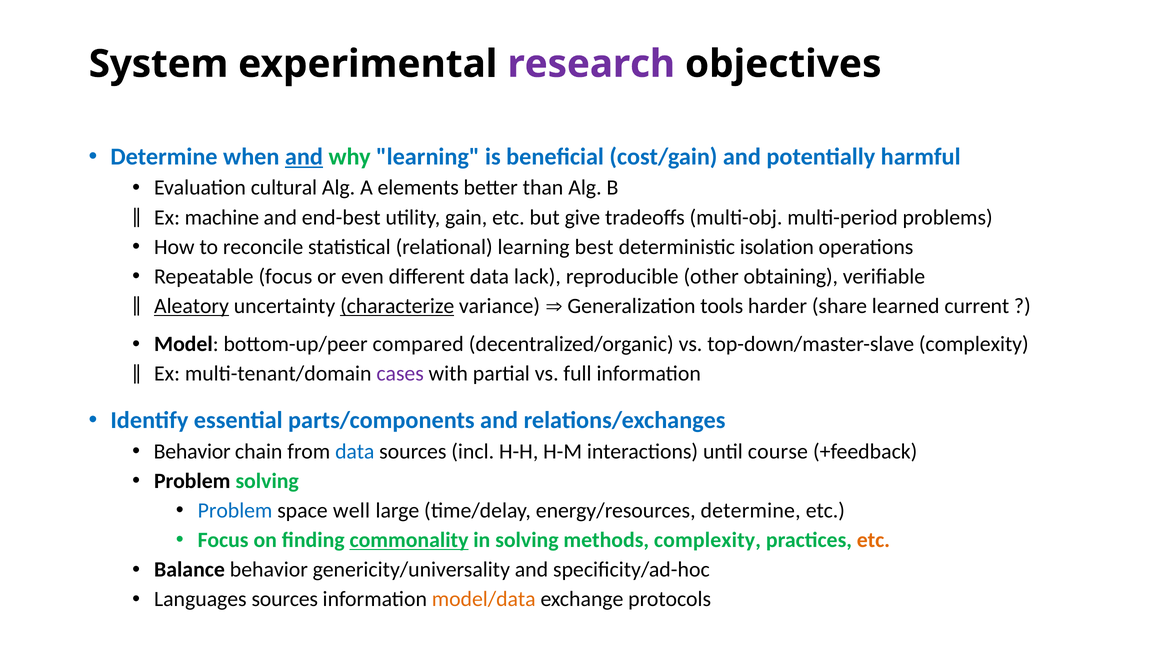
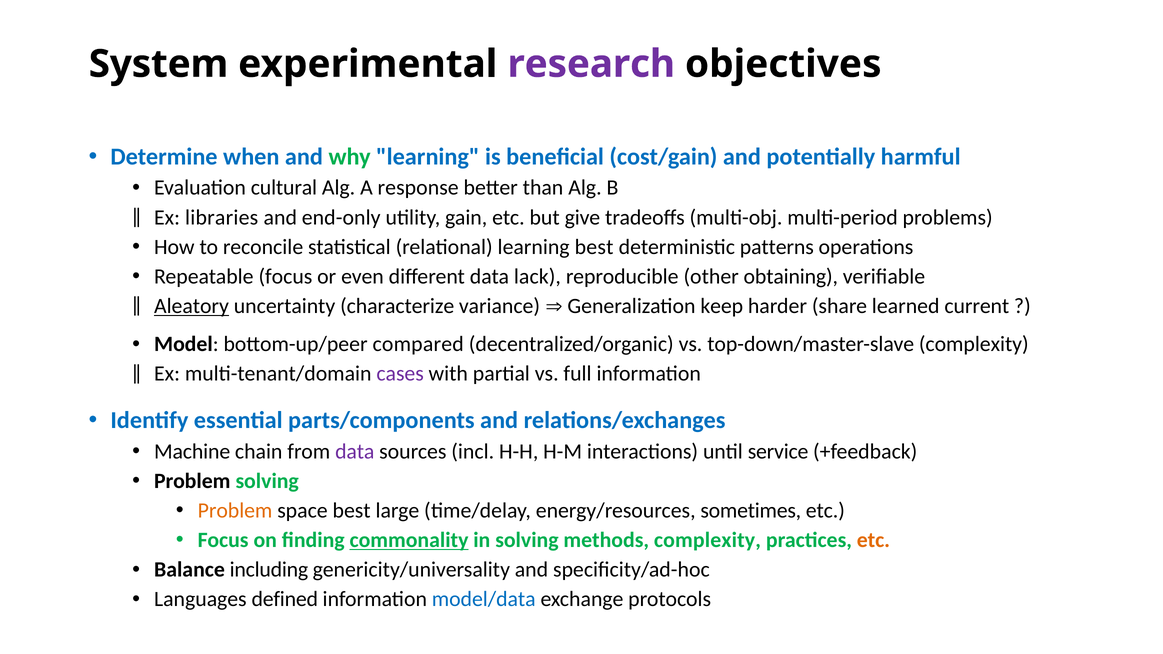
and underline: present -> none (304, 157)
elements: elements -> response (418, 188)
machine: machine -> libraries (222, 217)
end-best: end-best -> end-only (341, 217)
isolation: isolation -> patterns (777, 247)
characterize underline: present -> none (397, 306)
tools: tools -> keep (722, 306)
Behavior: Behavior -> Machine (192, 451)
data colour: blue -> purple (355, 451)
course: course -> service (778, 451)
Problem colour: blue -> orange (235, 511)
space well: well -> best (352, 511)
energy/resources determine: determine -> sometimes (751, 511)
Balance behavior: behavior -> including (269, 570)
Languages sources: sources -> defined (285, 599)
model/data colour: orange -> blue (484, 599)
